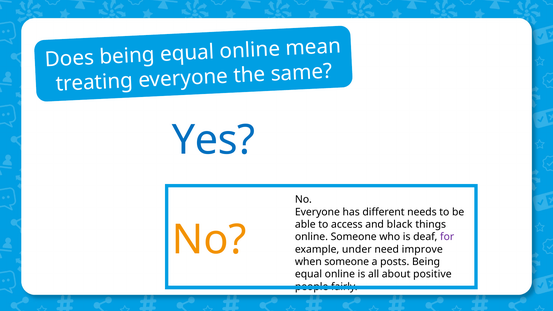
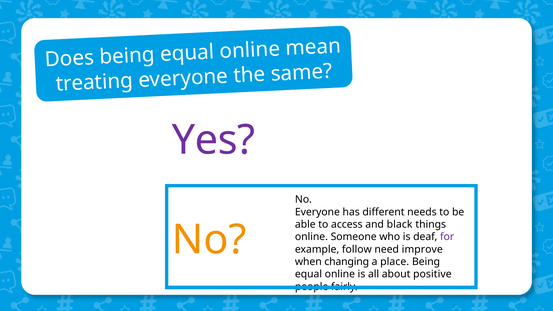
Yes colour: blue -> purple (213, 140)
under: under -> follow (357, 249)
when someone: someone -> changing (347, 262)
posts: posts -> place (395, 262)
